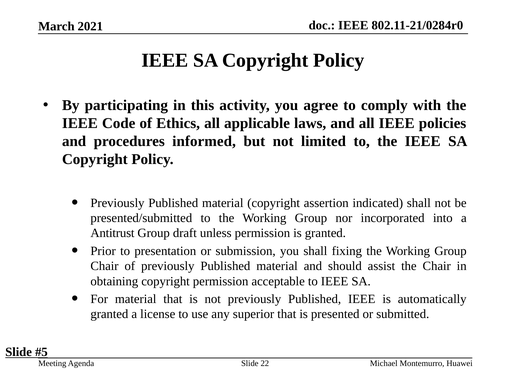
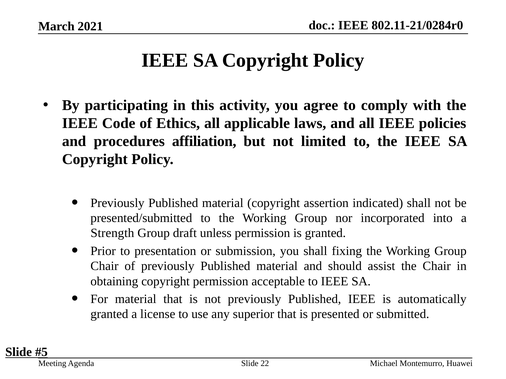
informed: informed -> affiliation (204, 141)
Antitrust: Antitrust -> Strength (112, 233)
